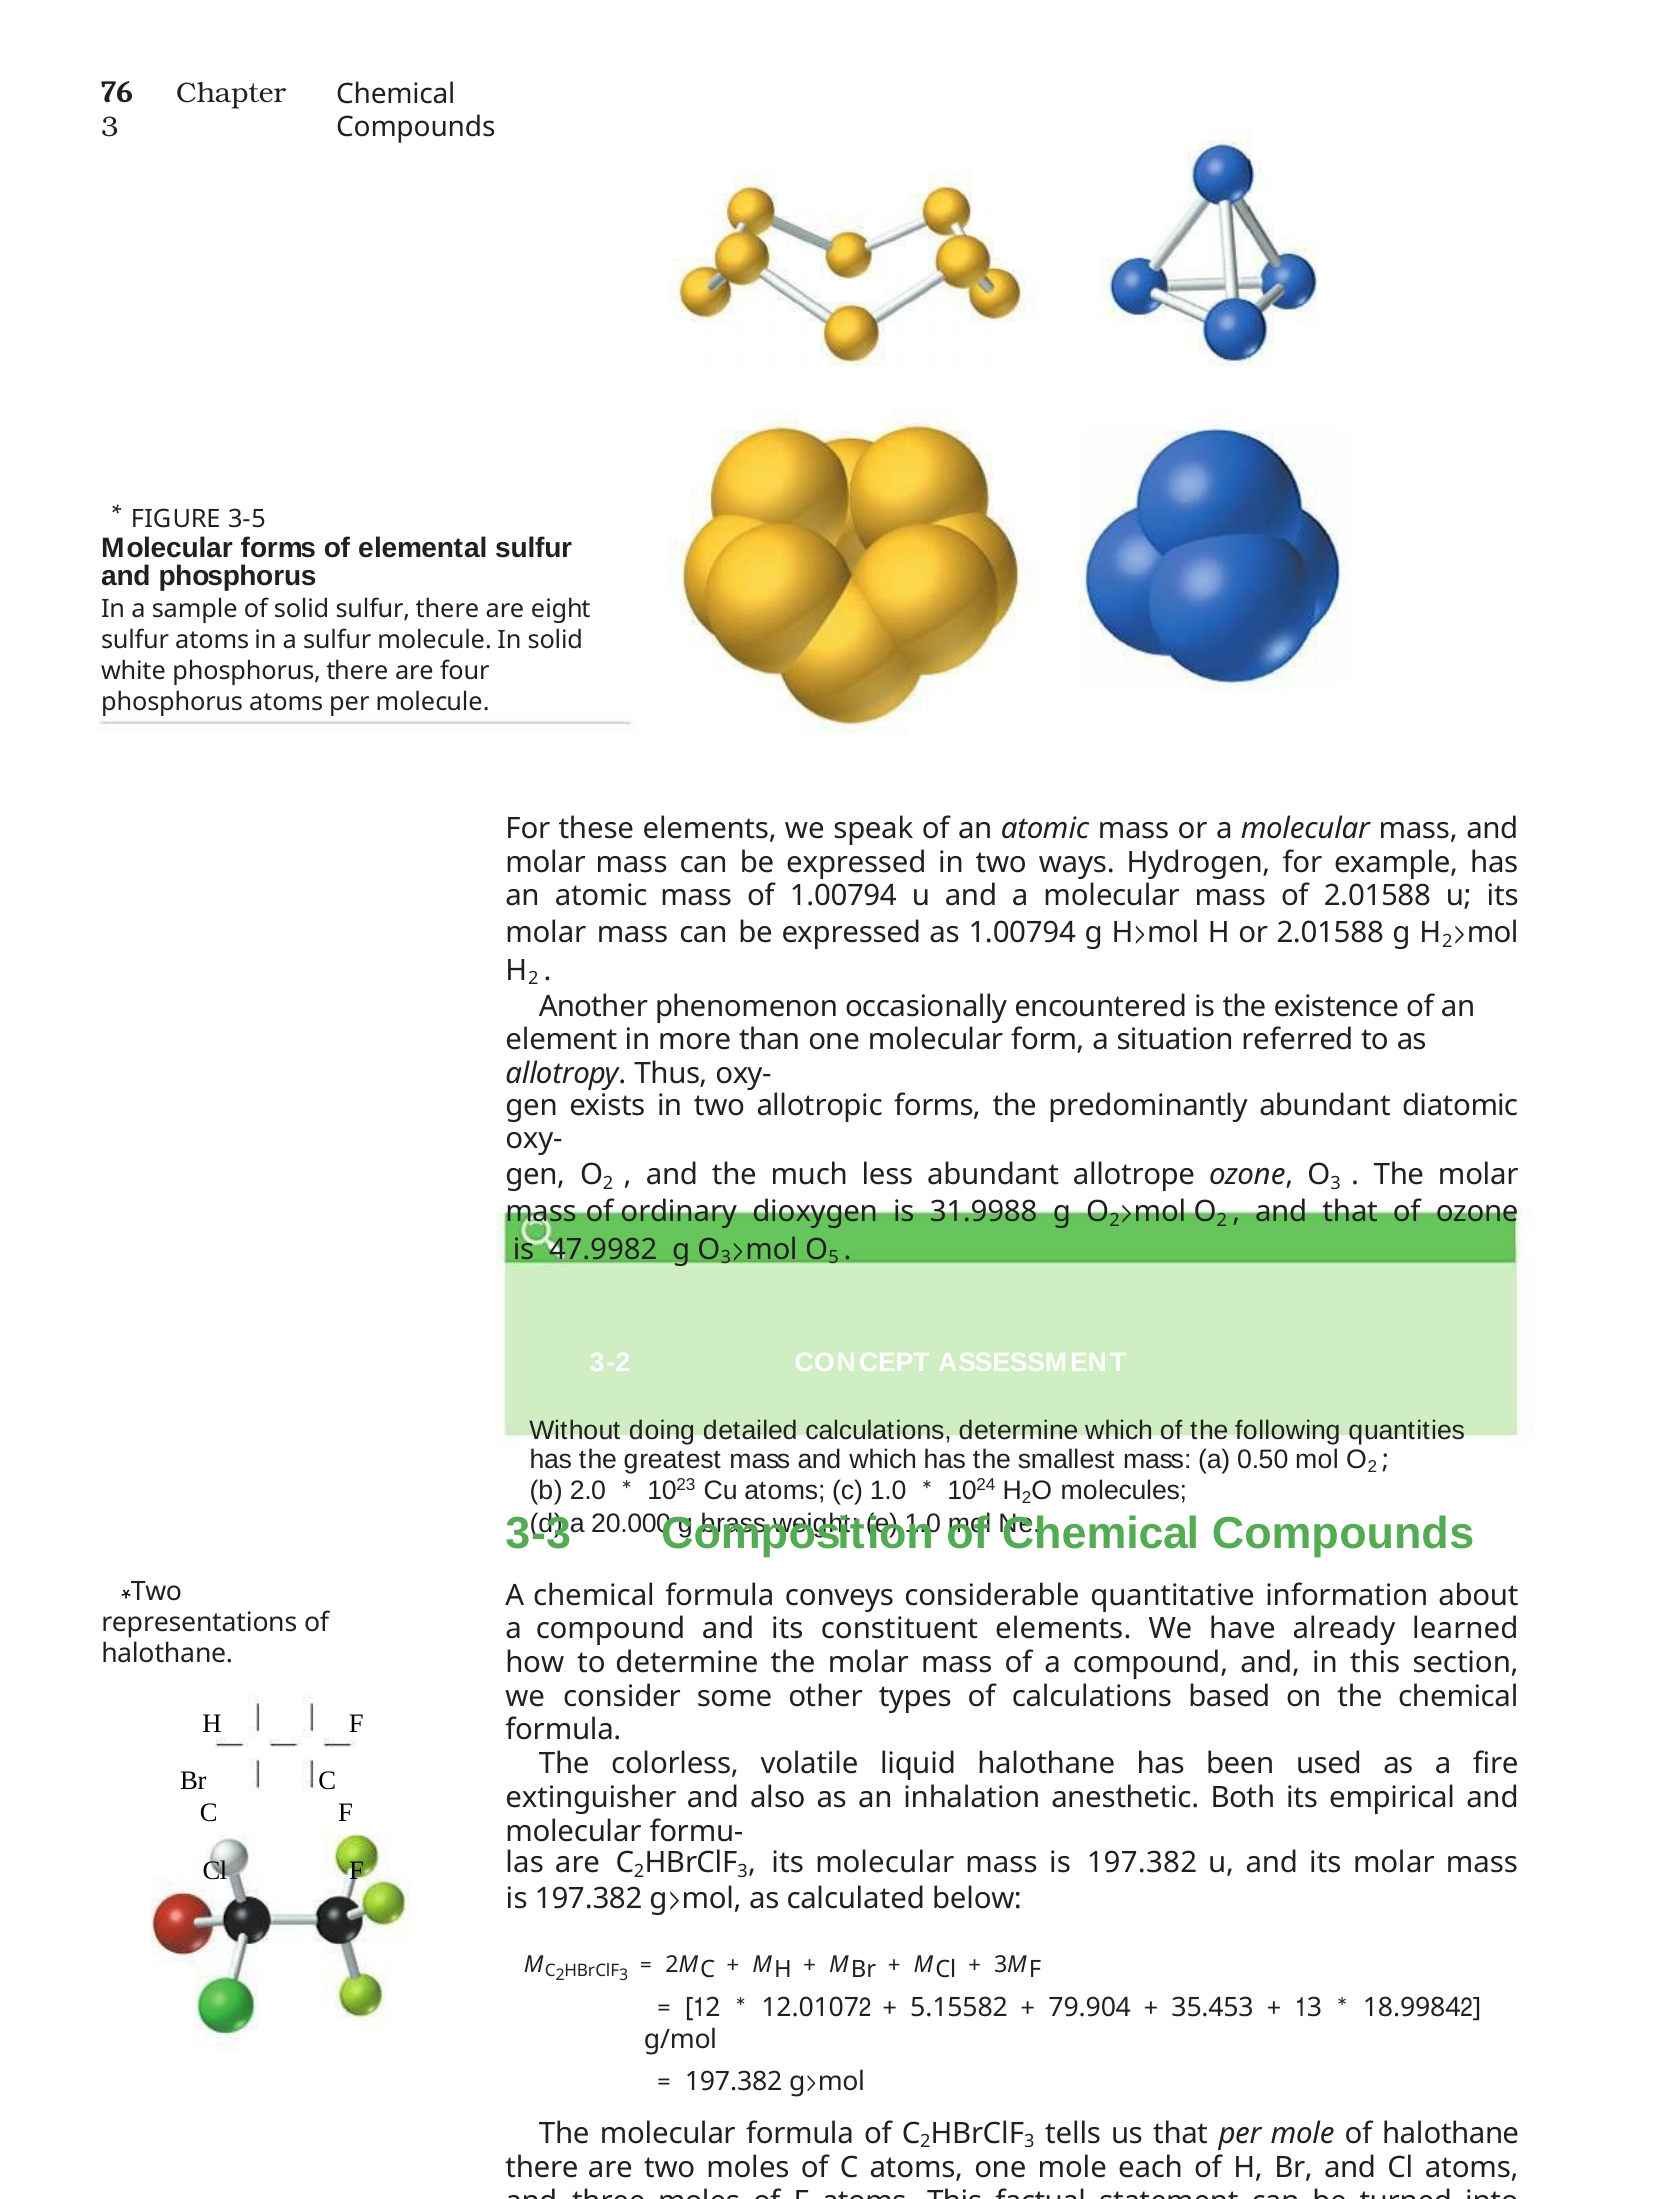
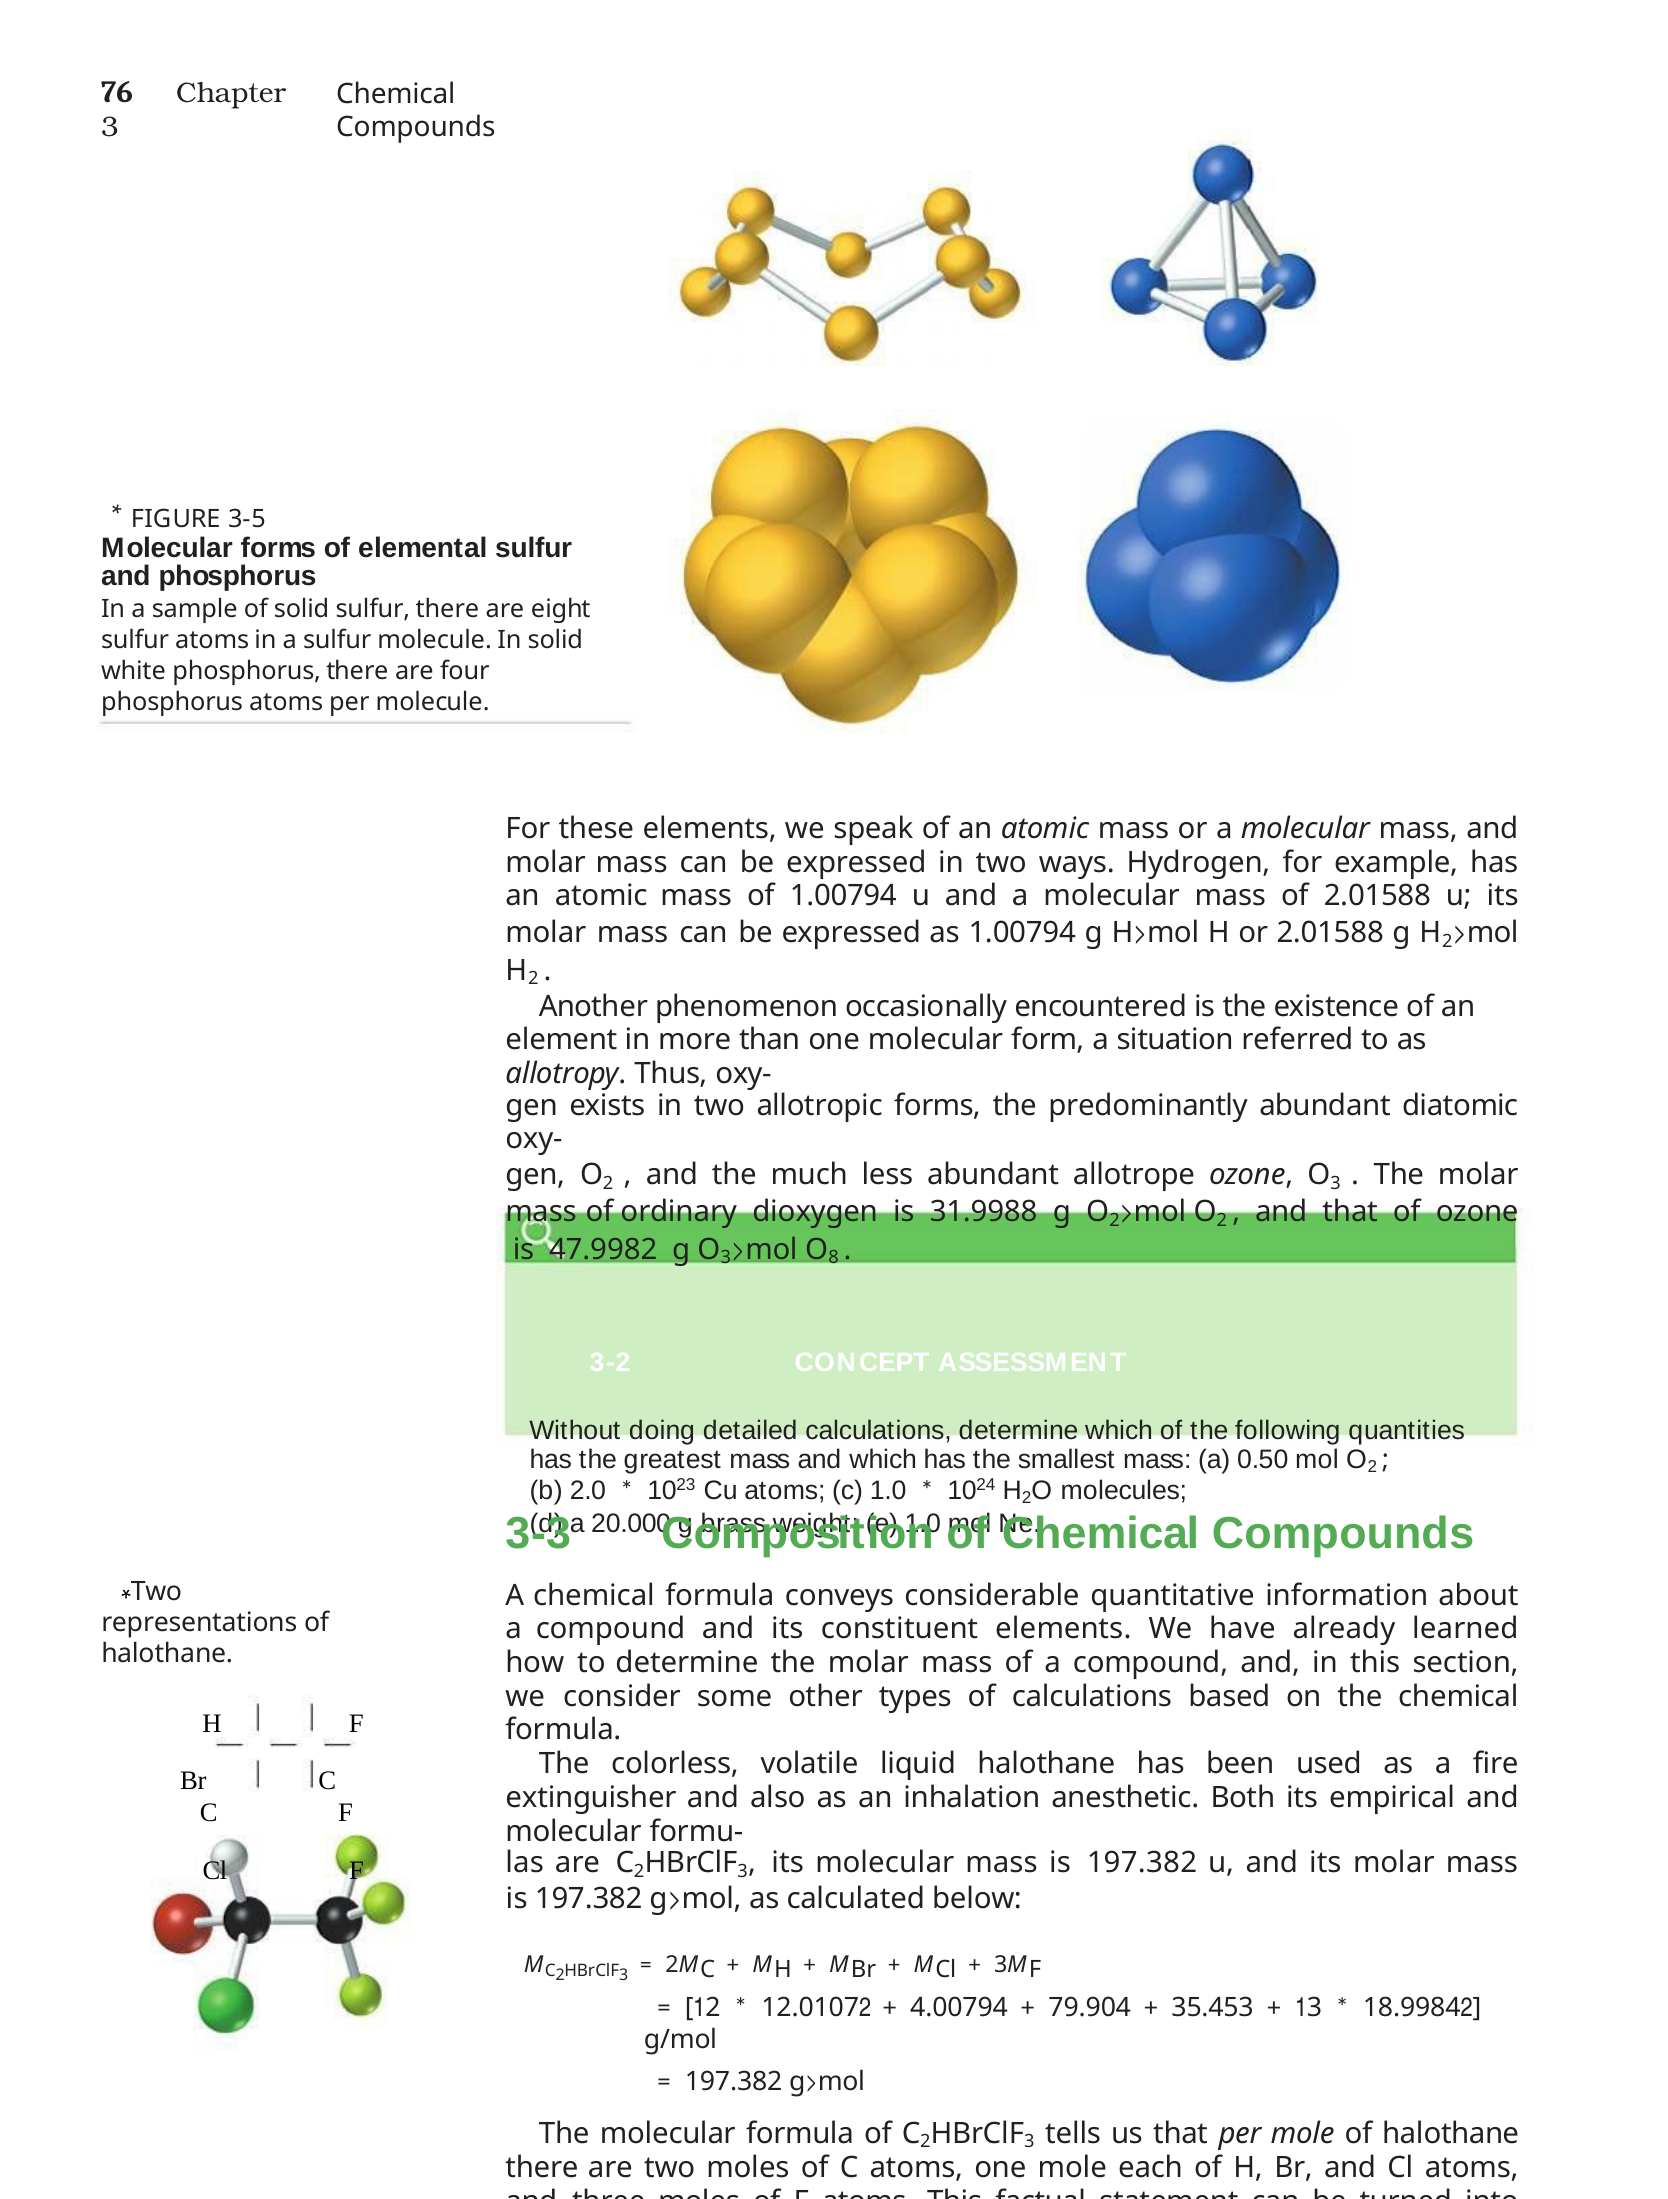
5: 5 -> 8 (834, 1257)
5.15582: 5.15582 -> 4.00794 (959, 2008)
